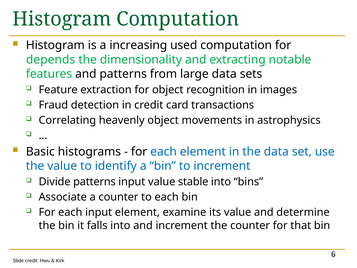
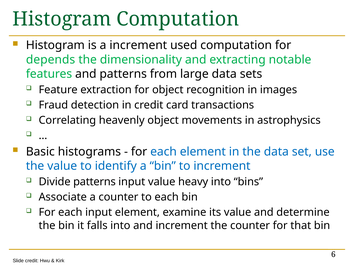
a increasing: increasing -> increment (138, 45)
stable: stable -> heavy (193, 182)
